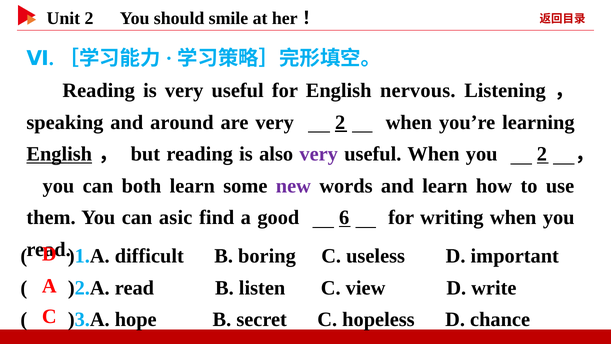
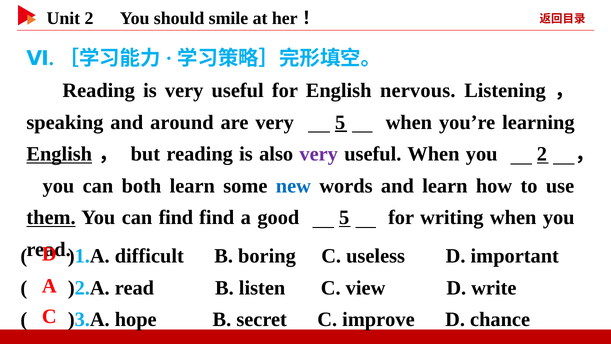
very 2: 2 -> 5 (340, 122)
new colour: purple -> blue (293, 186)
them underline: none -> present (51, 218)
can asic: asic -> find (176, 218)
good 6: 6 -> 5 (344, 218)
hopeless: hopeless -> improve (378, 319)
